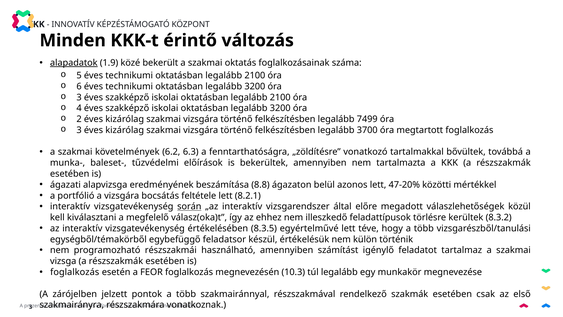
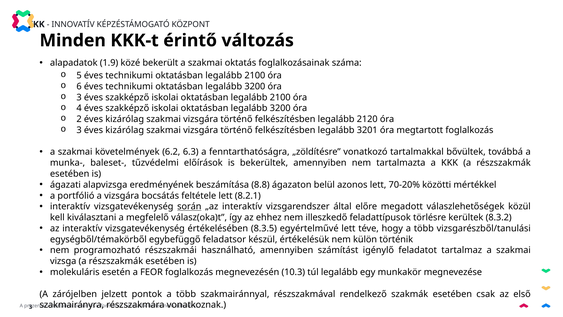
alapadatok underline: present -> none (74, 63)
7499: 7499 -> 2120 (367, 119)
3700: 3700 -> 3201 (367, 130)
47-20%: 47-20% -> 70-20% (404, 185)
foglalkozás: foglalkozás -> molekuláris (75, 272)
